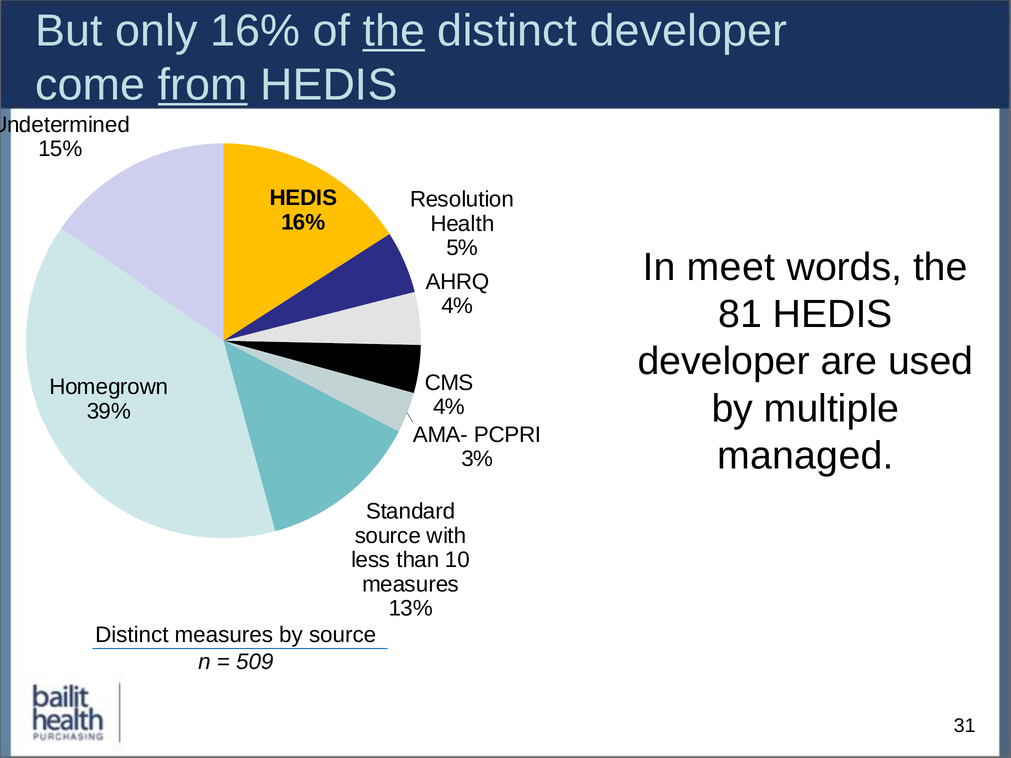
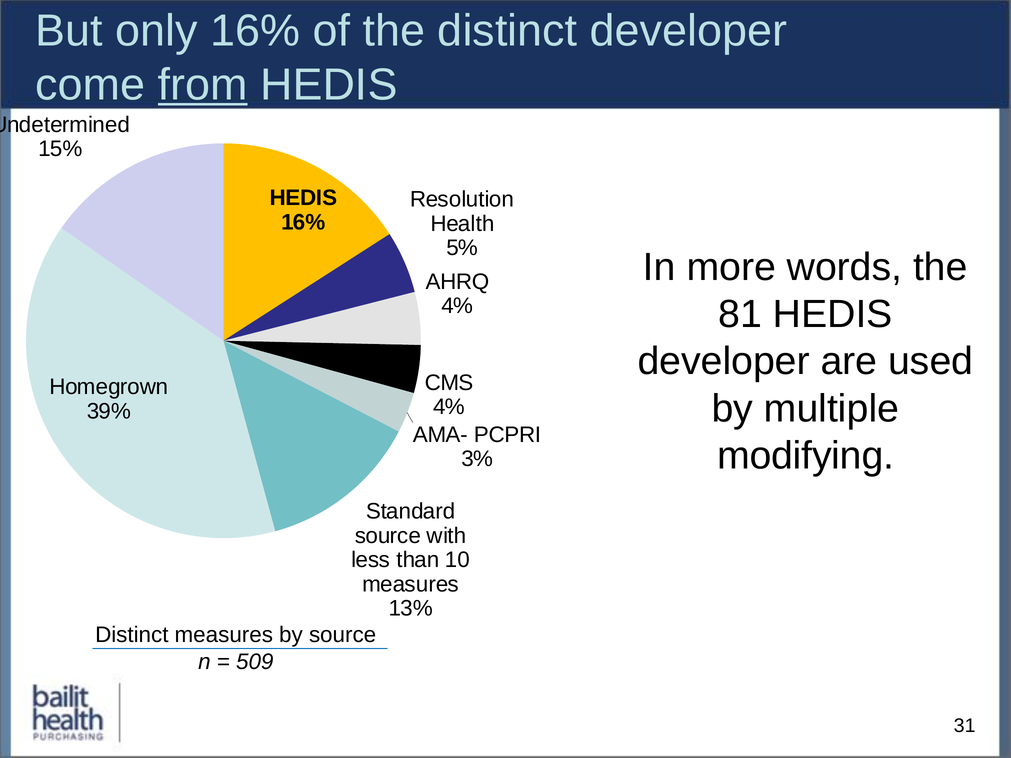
the underline: present -> none (394, 31)
meet: meet -> more (731, 267)
managed: managed -> modifying (806, 456)
